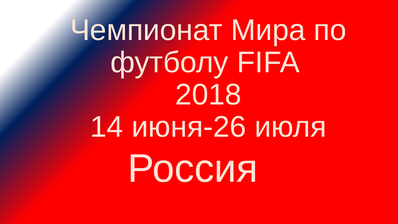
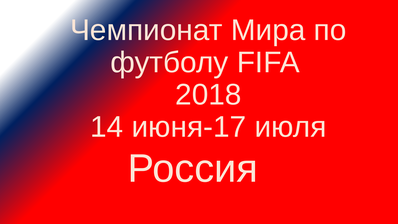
июня-26: июня-26 -> июня-17 (189, 127)
